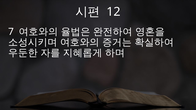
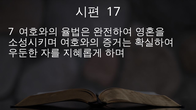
12: 12 -> 17 (114, 12)
